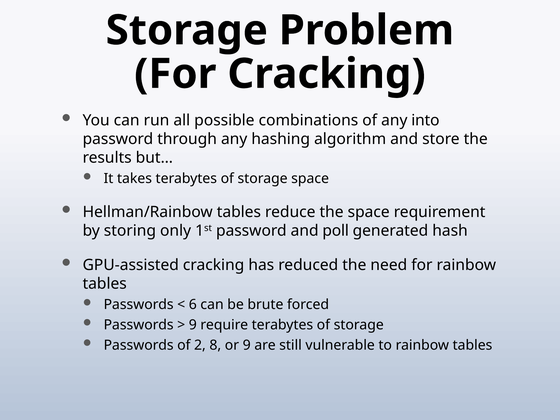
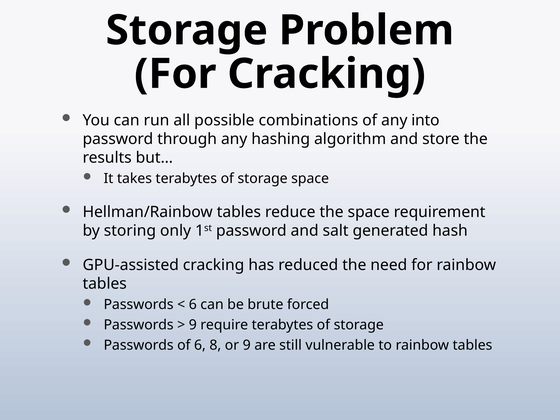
poll: poll -> salt (336, 231)
of 2: 2 -> 6 (200, 345)
